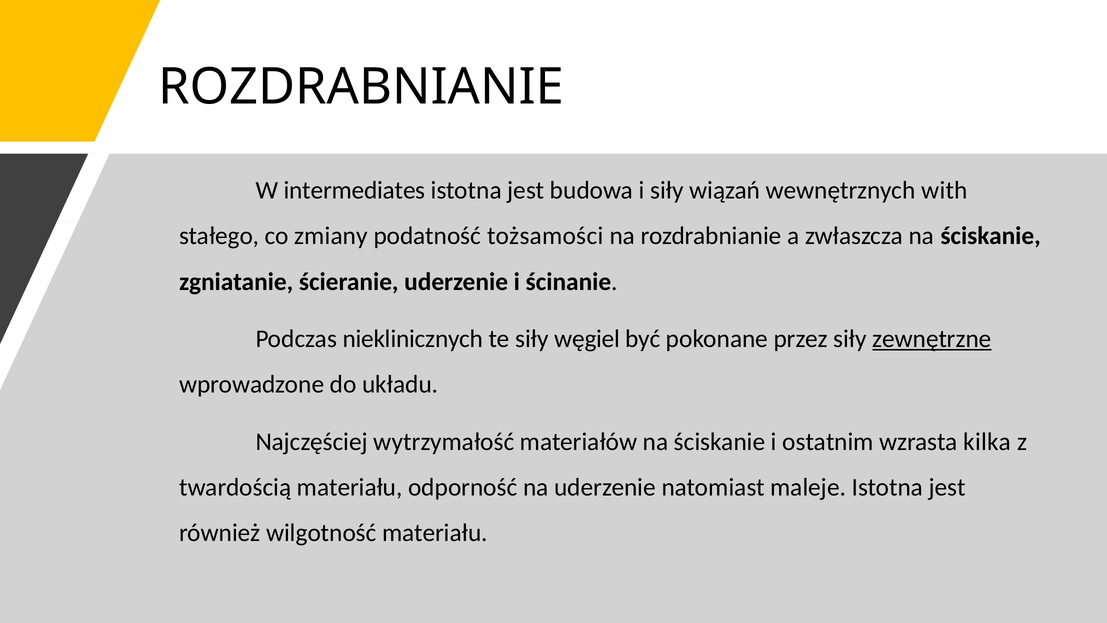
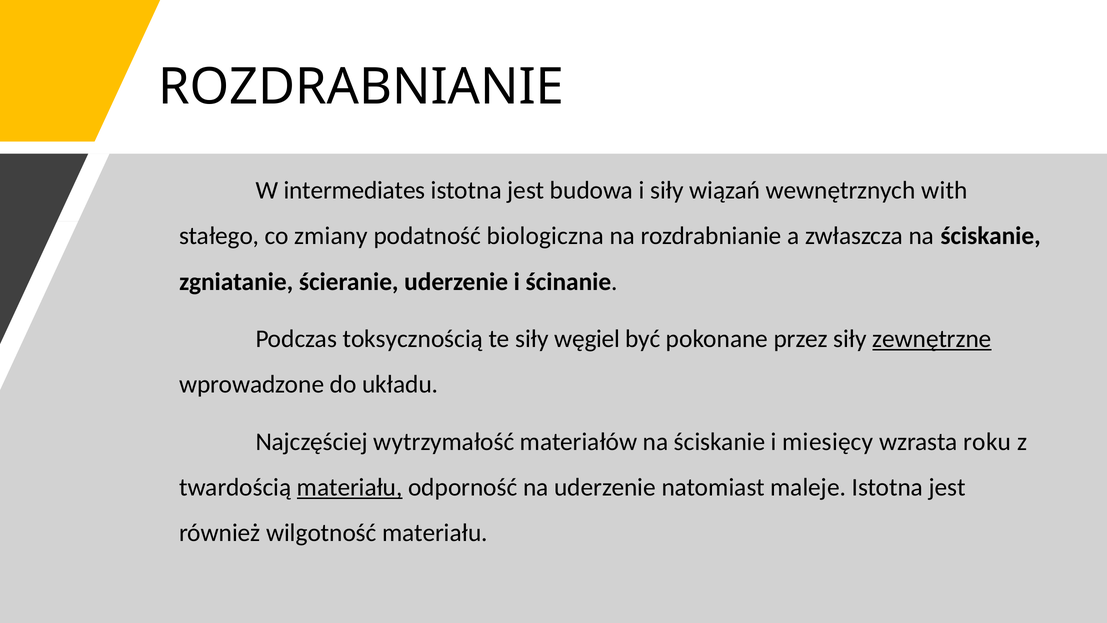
tożsamości: tożsamości -> biologiczna (545, 236)
nieklinicznych: nieklinicznych -> toksycznością (413, 339)
ostatnim: ostatnim -> miesięcy (828, 441)
kilka: kilka -> roku (987, 441)
materiału underline: none -> present (350, 487)
